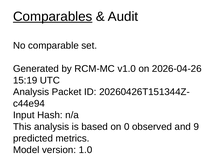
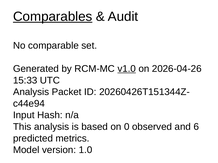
v1.0 underline: none -> present (127, 69)
15:19: 15:19 -> 15:33 (25, 81)
9: 9 -> 6 (196, 127)
